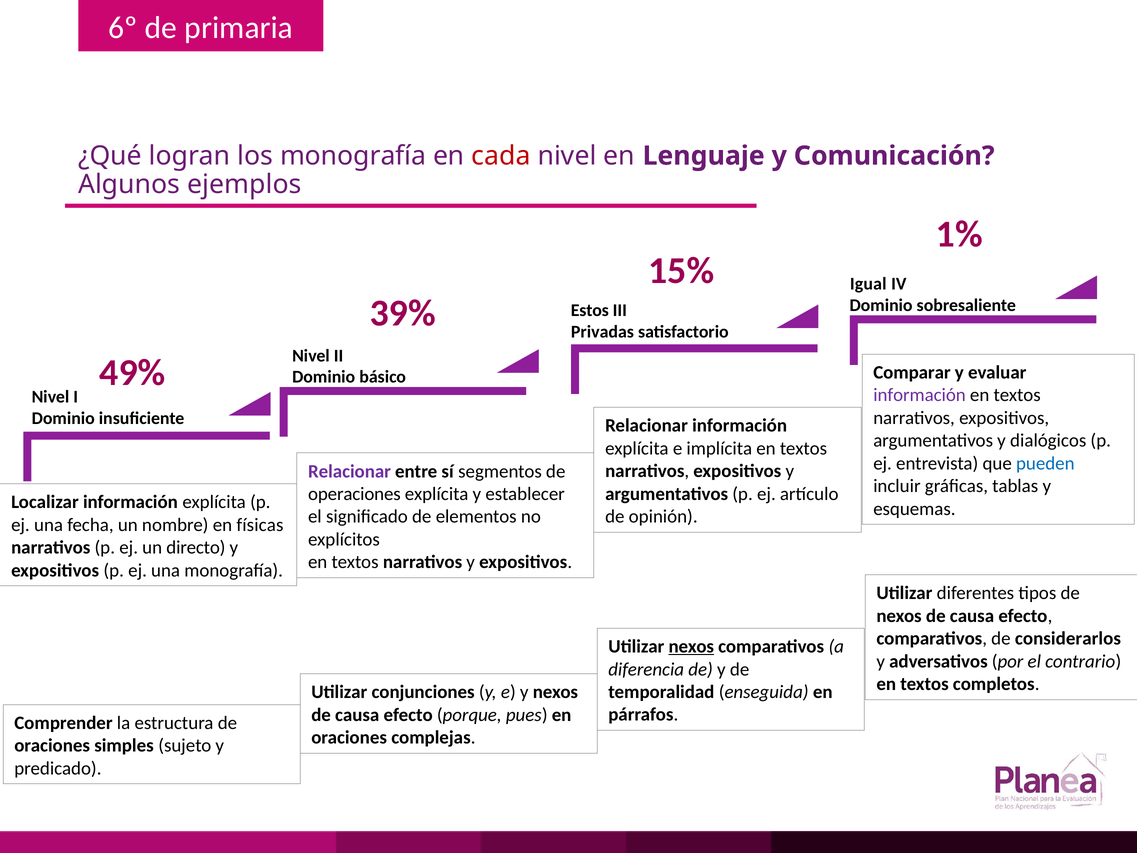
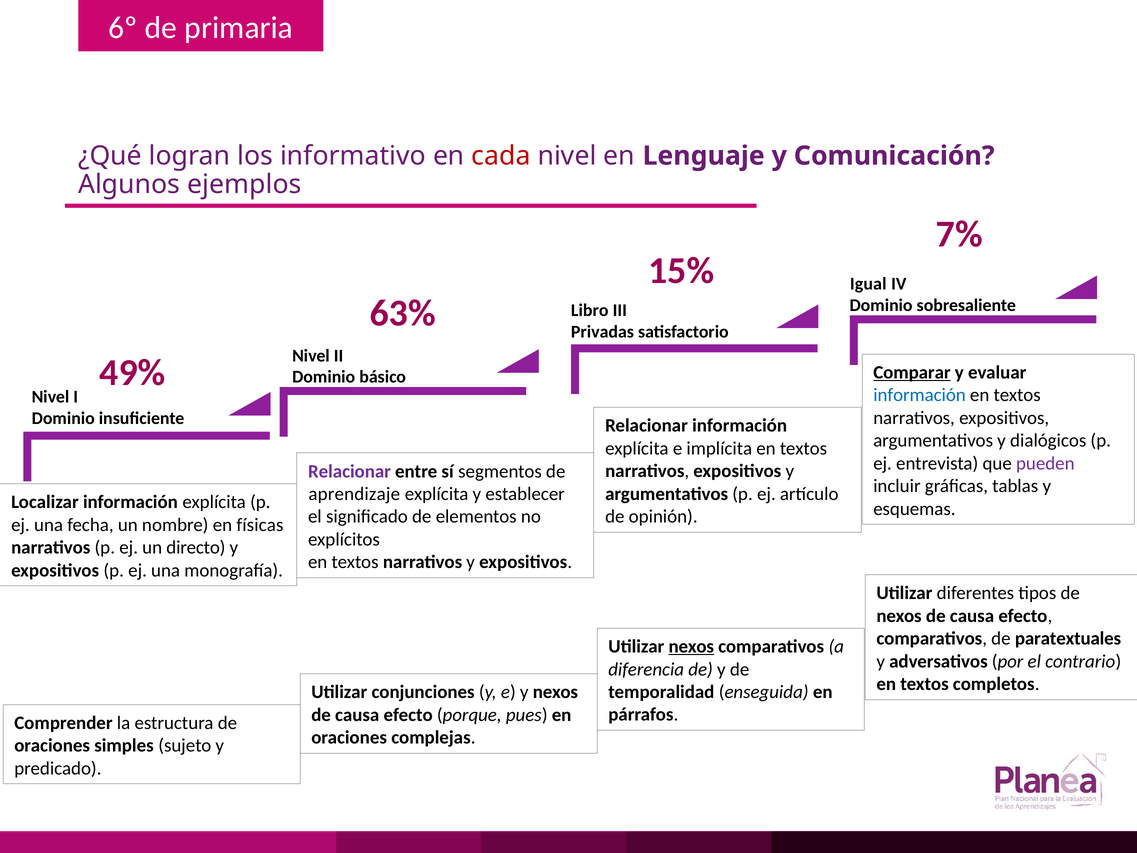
los monografía: monografía -> informativo (353, 156)
1%: 1% -> 7% (959, 234)
39%: 39% -> 63% (403, 313)
Estos: Estos -> Libro (590, 310)
Comparar underline: none -> present (912, 372)
información colour: purple -> blue (920, 395)
pueden colour: blue -> purple (1045, 463)
operaciones: operaciones -> aprendizaje (354, 494)
considerarlos: considerarlos -> paratextuales (1068, 638)
